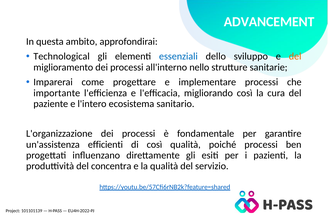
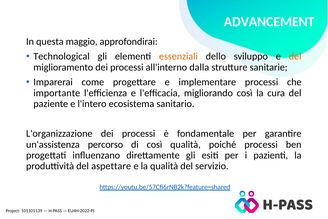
ambito: ambito -> maggio (82, 41)
essenziali colour: blue -> orange (178, 56)
nello: nello -> dalla (199, 67)
efficienti: efficienti -> percorso (105, 144)
concentra: concentra -> aspettare (111, 166)
